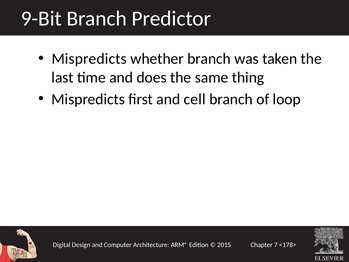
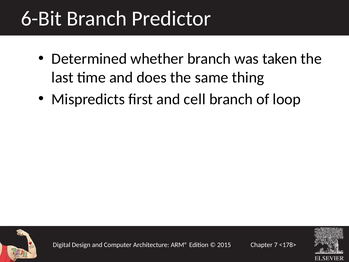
9-Bit: 9-Bit -> 6-Bit (41, 19)
Mispredicts: Mispredicts -> Determined (89, 59)
